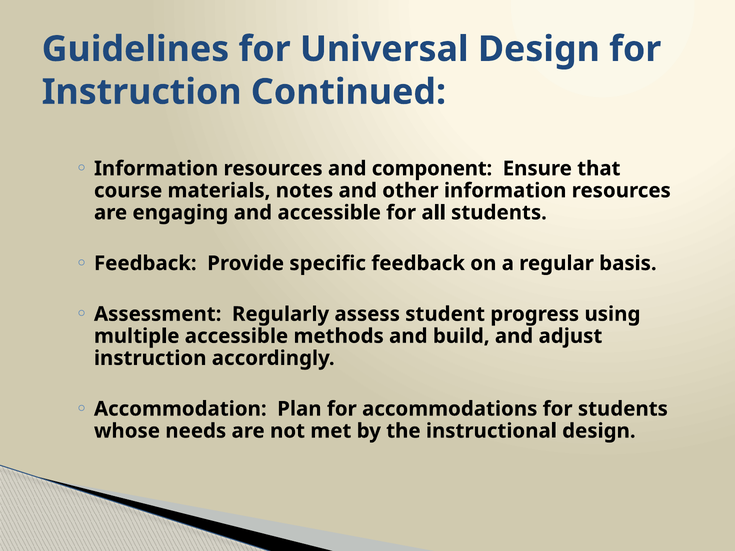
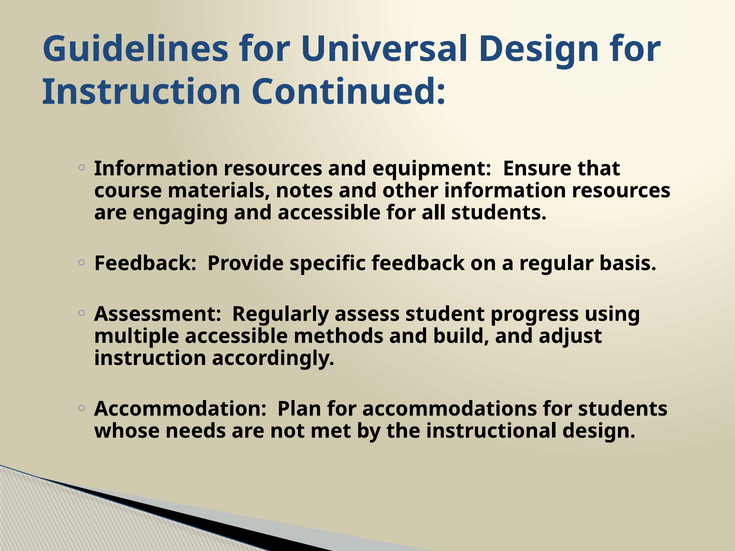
component: component -> equipment (432, 169)
